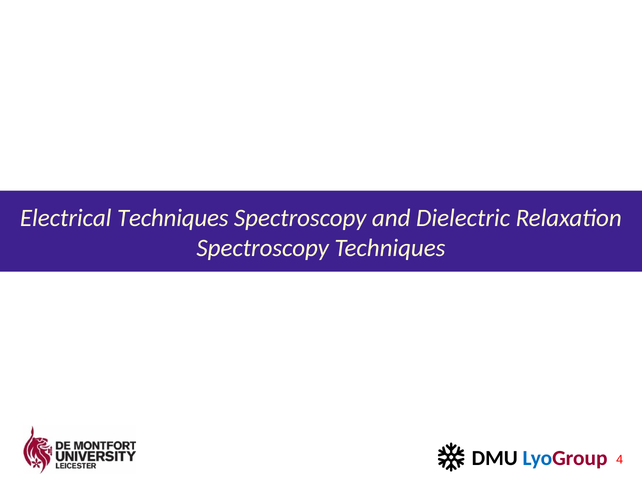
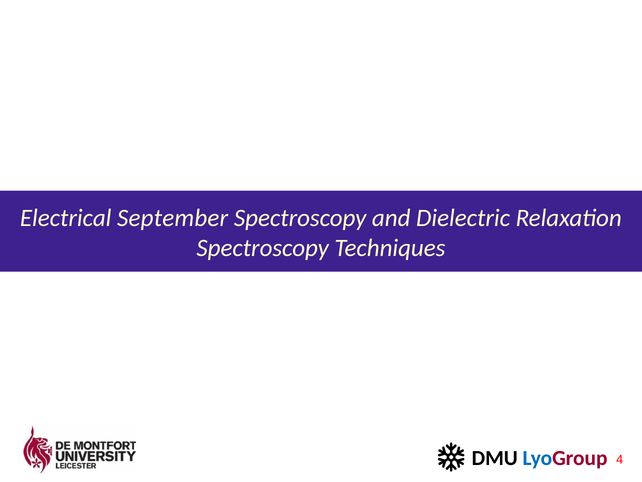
Electrical Techniques: Techniques -> September (173, 218)
